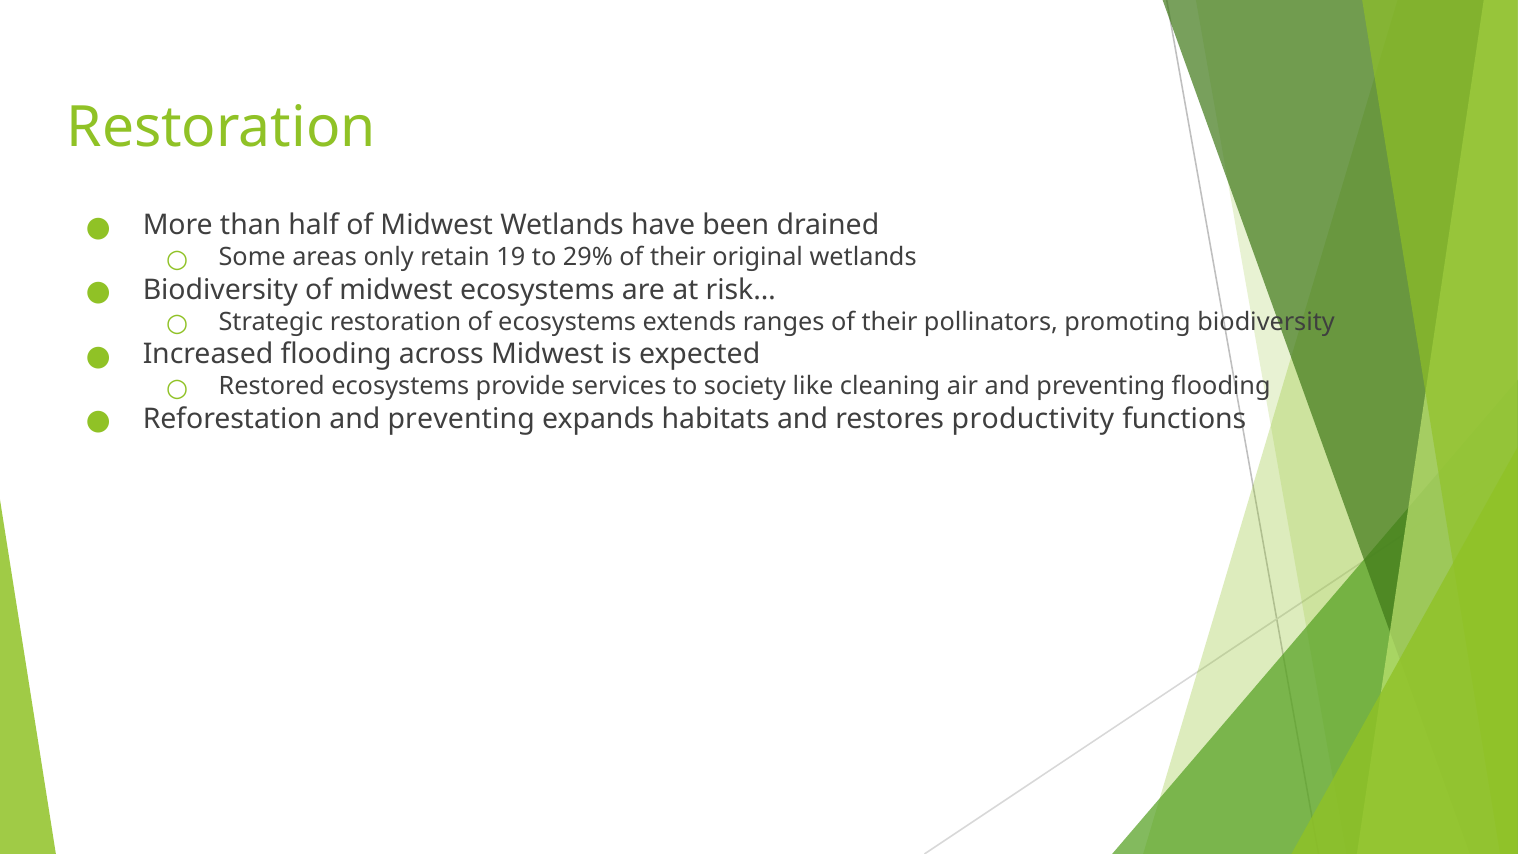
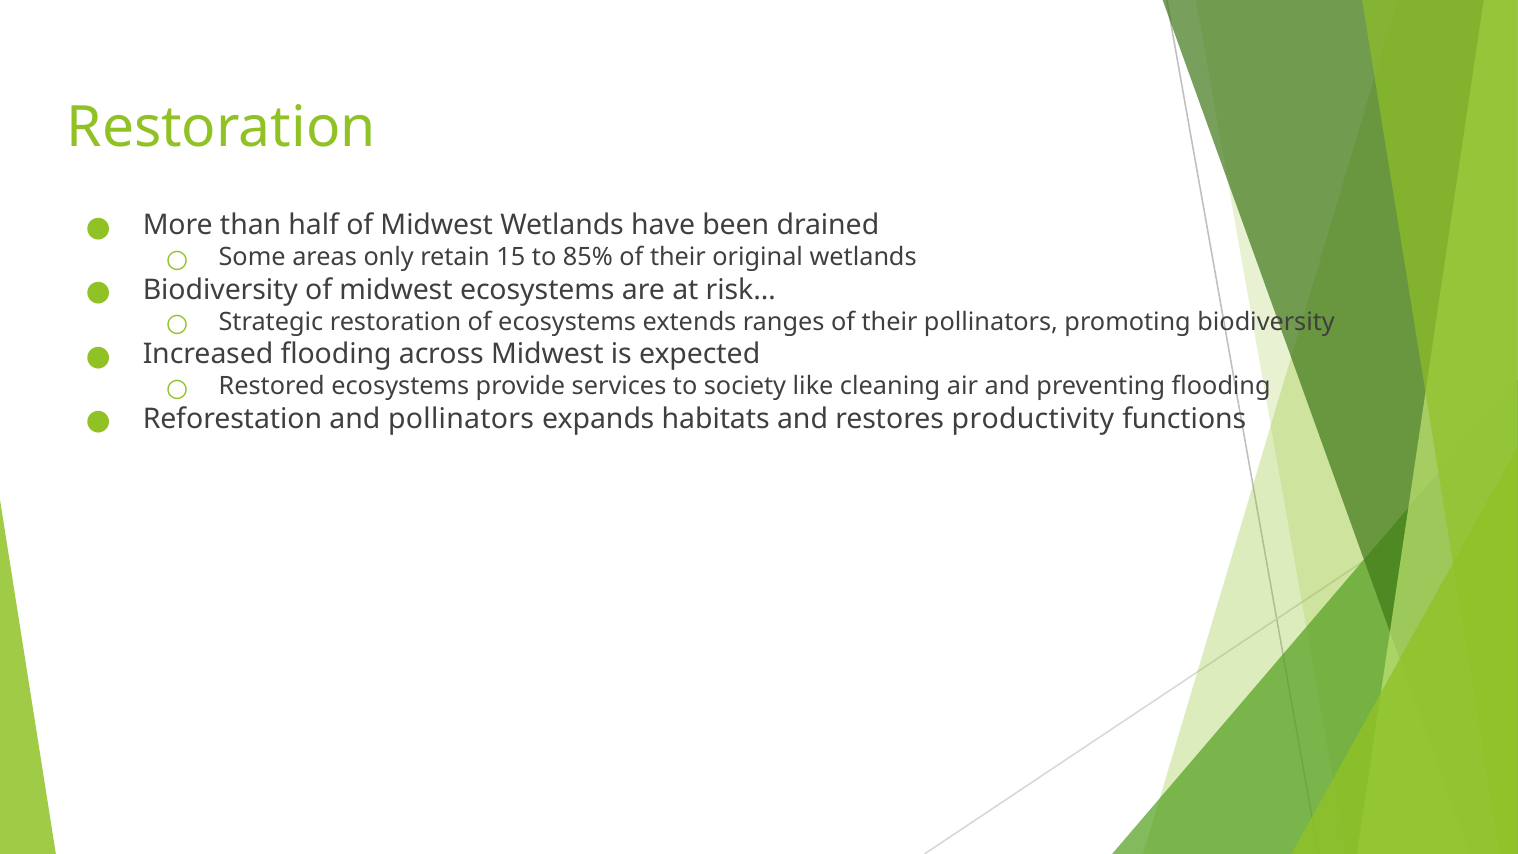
19: 19 -> 15 (511, 258)
29%: 29% -> 85% (588, 258)
Reforestation and preventing: preventing -> pollinators (461, 419)
